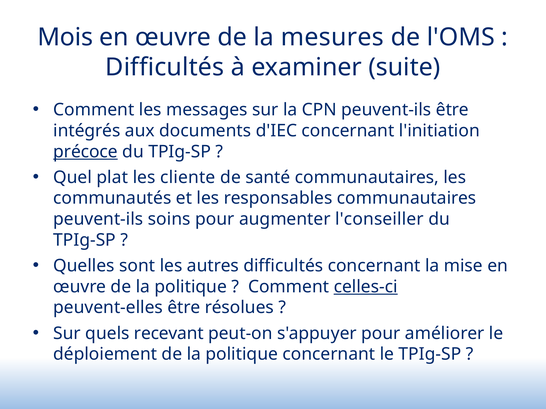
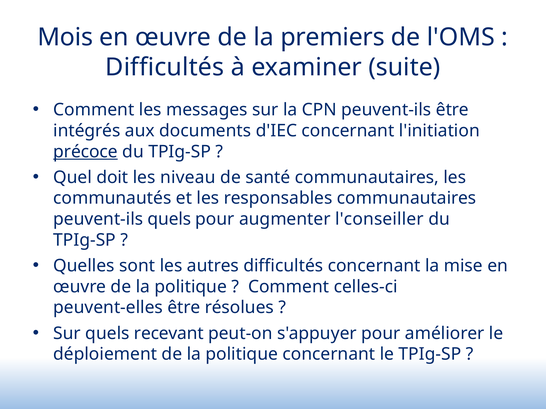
mesures: mesures -> premiers (333, 37)
plat: plat -> doit (112, 178)
cliente: cliente -> niveau (188, 178)
peuvent-ils soins: soins -> quels (169, 219)
celles-ci underline: present -> none (366, 287)
